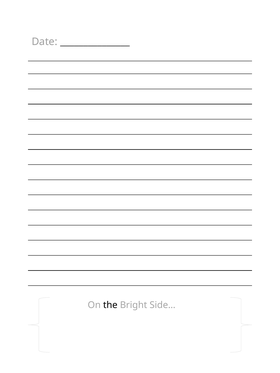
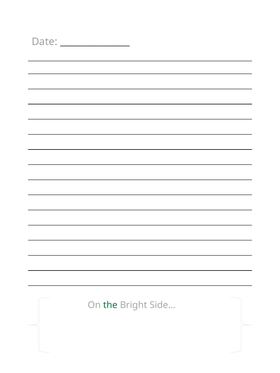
the colour: black -> green (110, 305)
